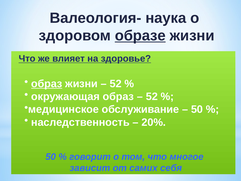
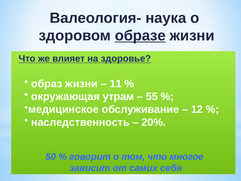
образ underline: present -> none (47, 84)
52: 52 -> 11 (116, 84)
окружающая образ: образ -> утрам (118, 96)
52: 52 -> 55 (152, 96)
50: 50 -> 12 (197, 109)
